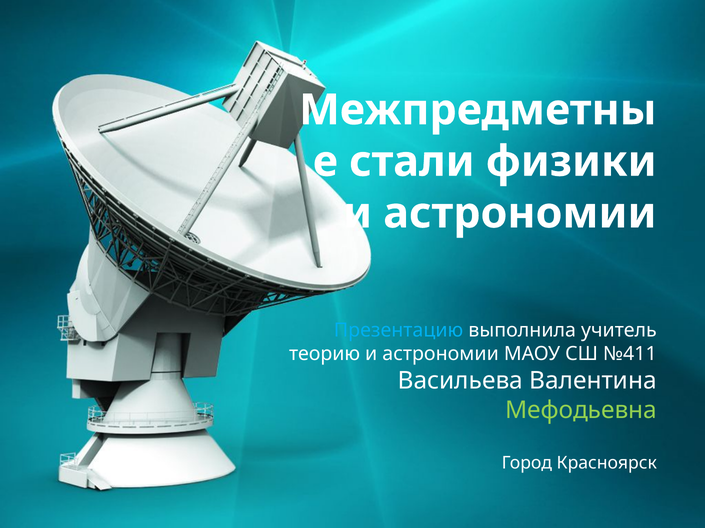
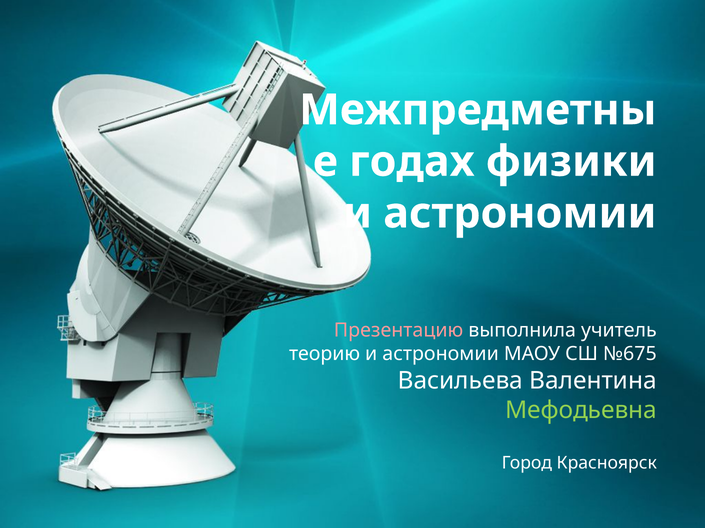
стали: стали -> годах (412, 162)
Презентацию colour: light blue -> pink (399, 331)
№411: №411 -> №675 (630, 354)
